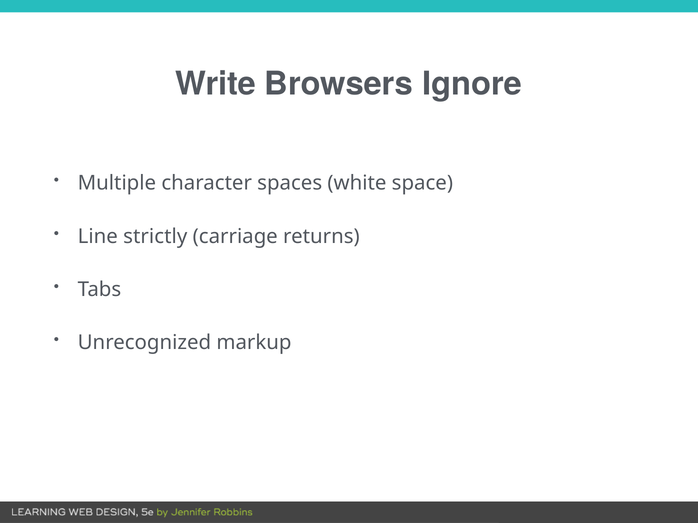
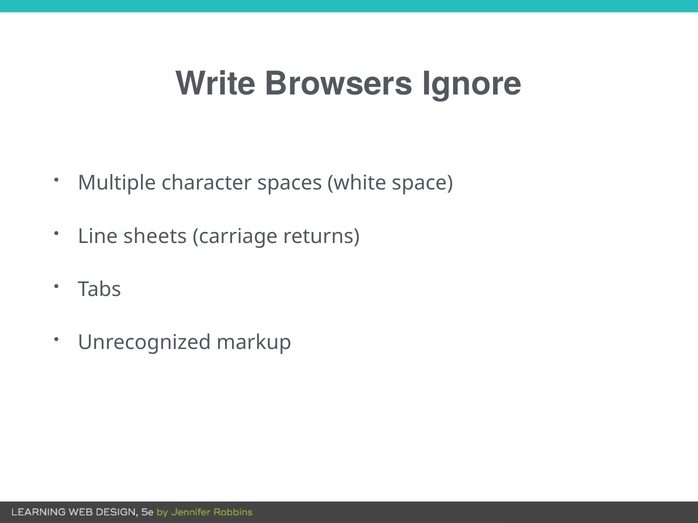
strictly: strictly -> sheets (155, 237)
